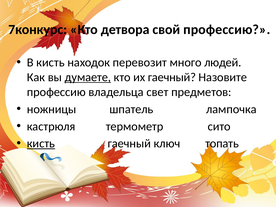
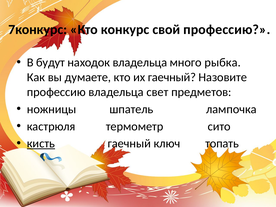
детвора: детвора -> конкурс (125, 29)
В кисть: кисть -> будут (51, 63)
находок перевозит: перевозит -> владельца (140, 63)
людей: людей -> рыбка (223, 63)
думаете underline: present -> none (88, 77)
